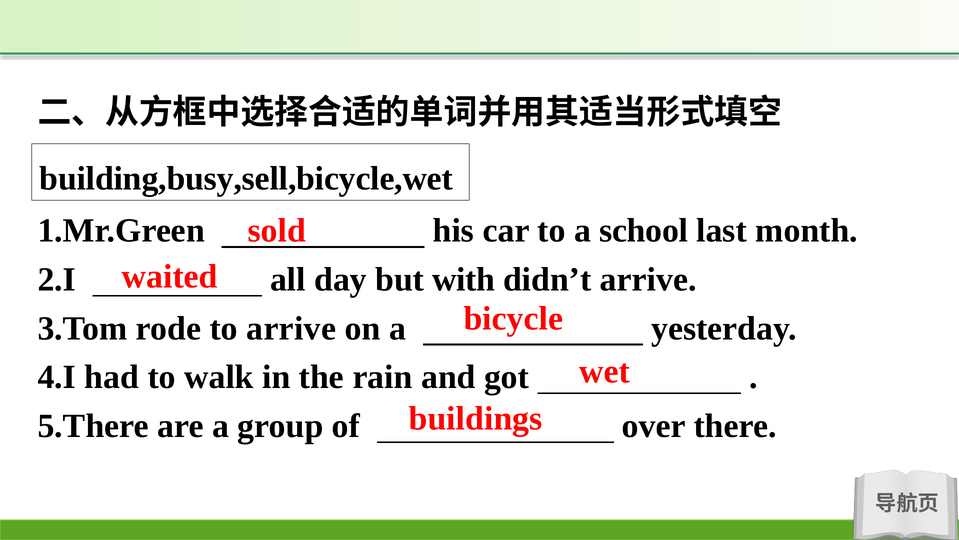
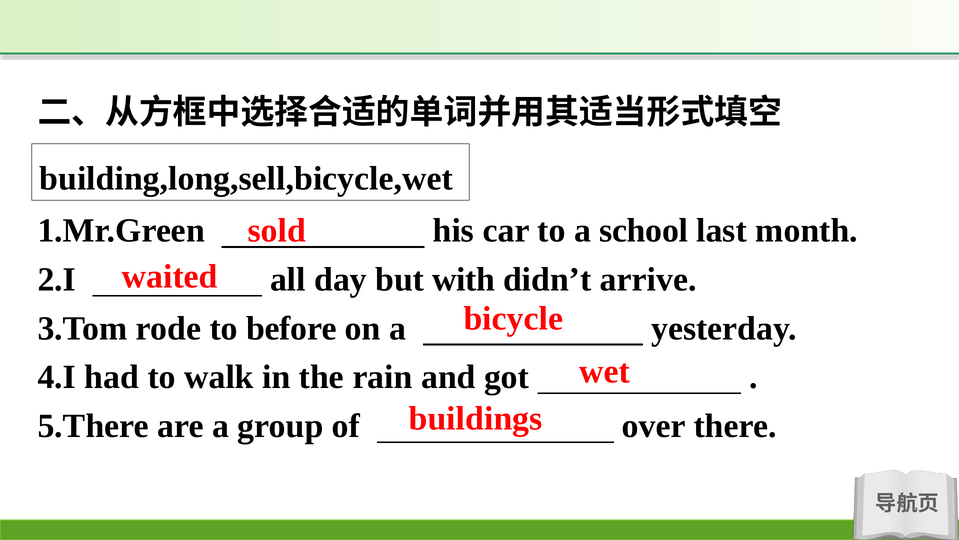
building,busy,sell,bicycle,wet: building,busy,sell,bicycle,wet -> building,long,sell,bicycle,wet (246, 178)
to arrive: arrive -> before (292, 328)
